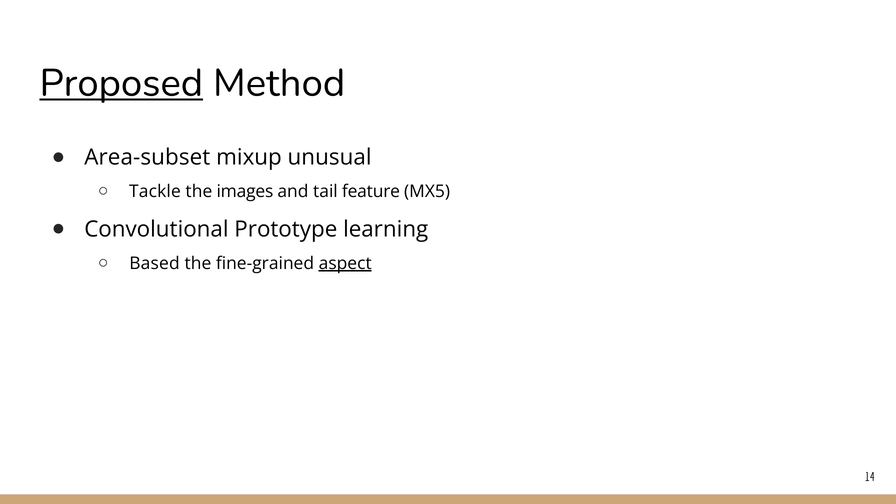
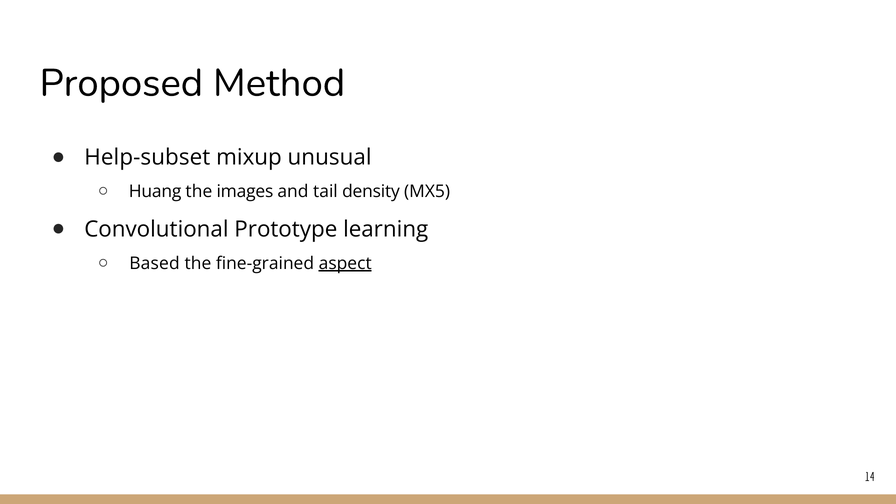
Proposed underline: present -> none (121, 83)
Area-subset: Area-subset -> Help-subset (147, 157)
Tackle: Tackle -> Huang (155, 192)
feature: feature -> density (371, 192)
